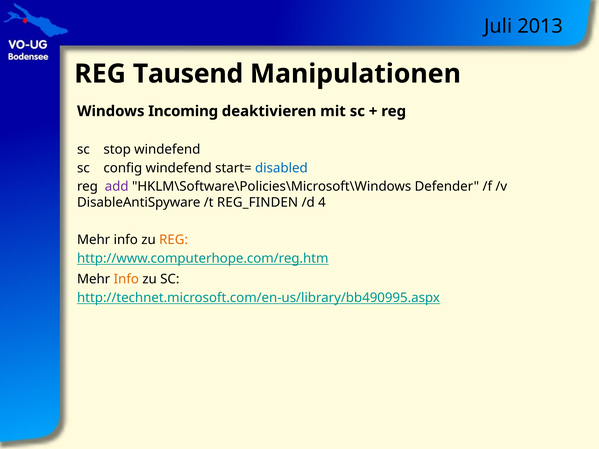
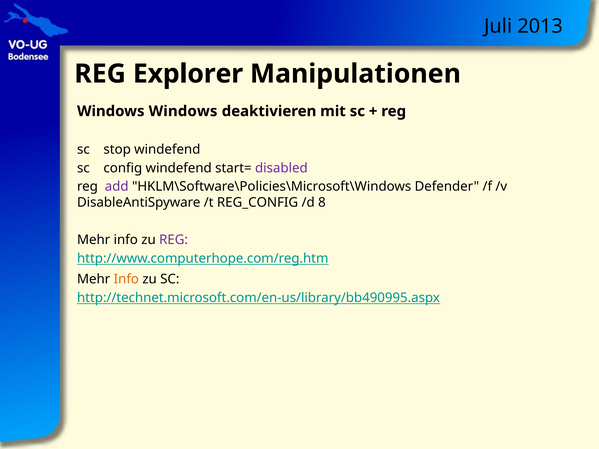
Tausend: Tausend -> Explorer (188, 74)
Windows Incoming: Incoming -> Windows (183, 111)
disabled colour: blue -> purple (281, 168)
REG_FINDEN: REG_FINDEN -> REG_CONFIG (258, 203)
4: 4 -> 8 (322, 203)
REG colour: orange -> purple (174, 240)
